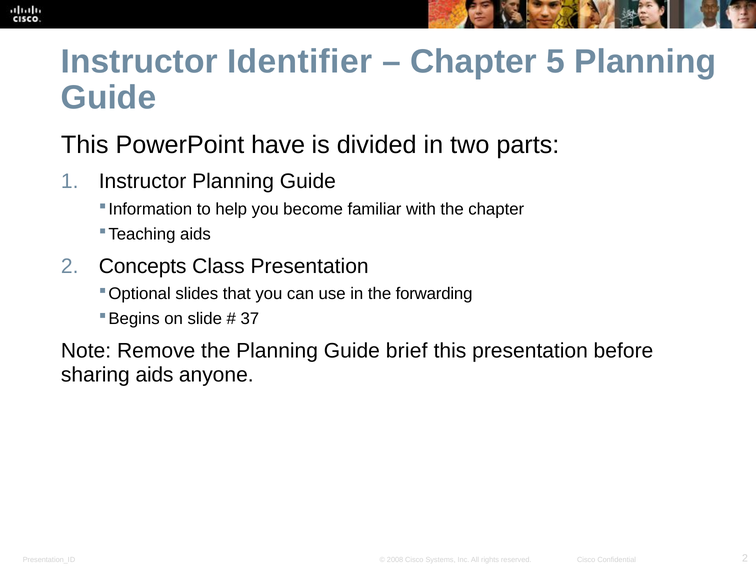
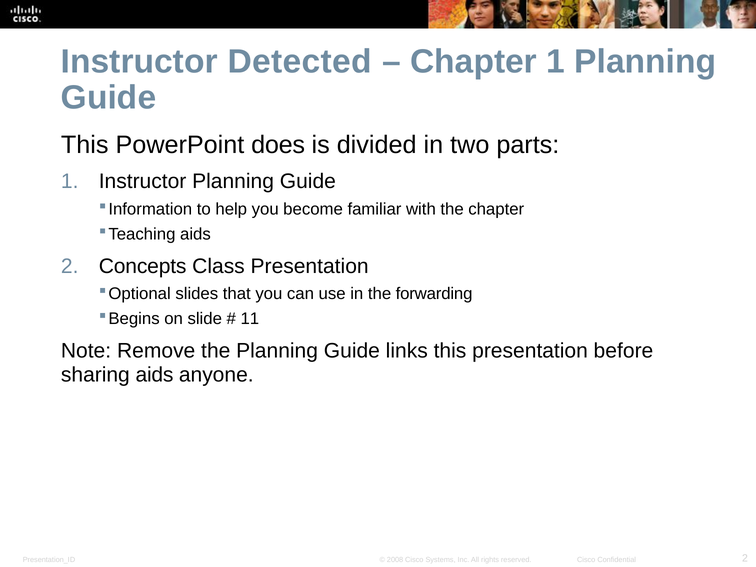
Identifier: Identifier -> Detected (300, 62)
Chapter 5: 5 -> 1 (556, 62)
have: have -> does (278, 145)
37: 37 -> 11 (250, 319)
brief: brief -> links (407, 351)
